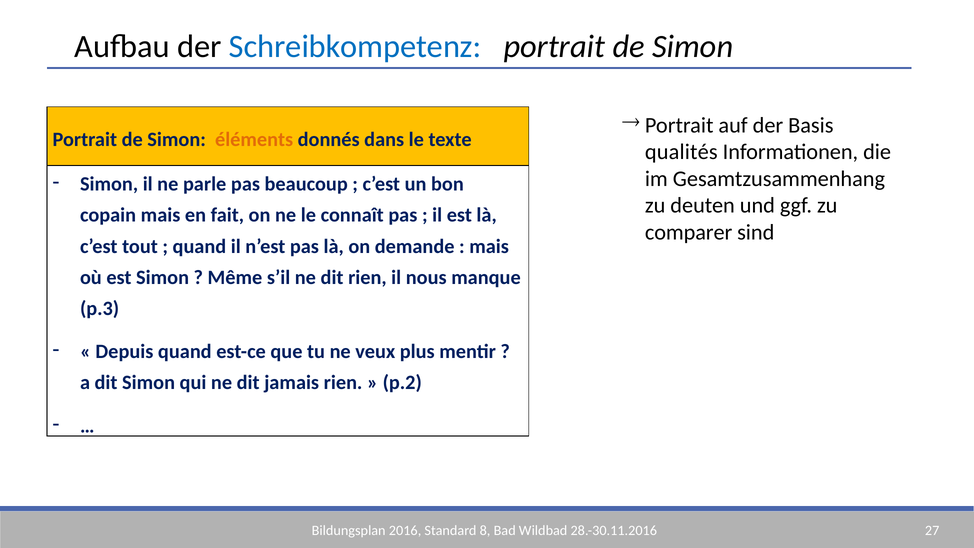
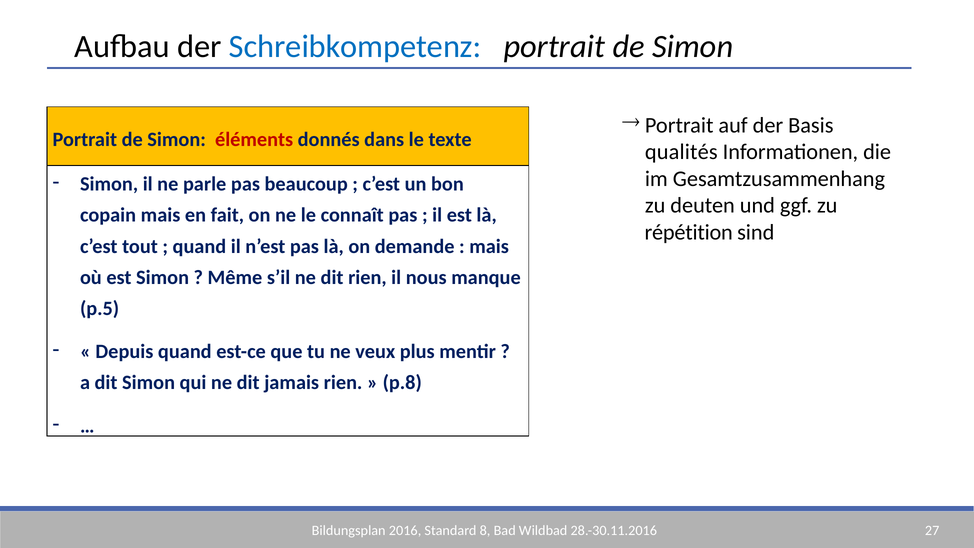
éléments colour: orange -> red (254, 139)
comparer: comparer -> répétition (689, 232)
p.3: p.3 -> p.5 (100, 308)
p.2: p.2 -> p.8 (402, 383)
